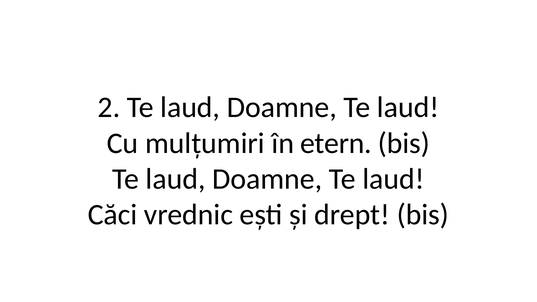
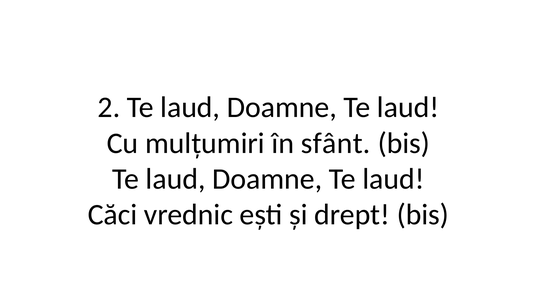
etern: etern -> sfânt (336, 143)
